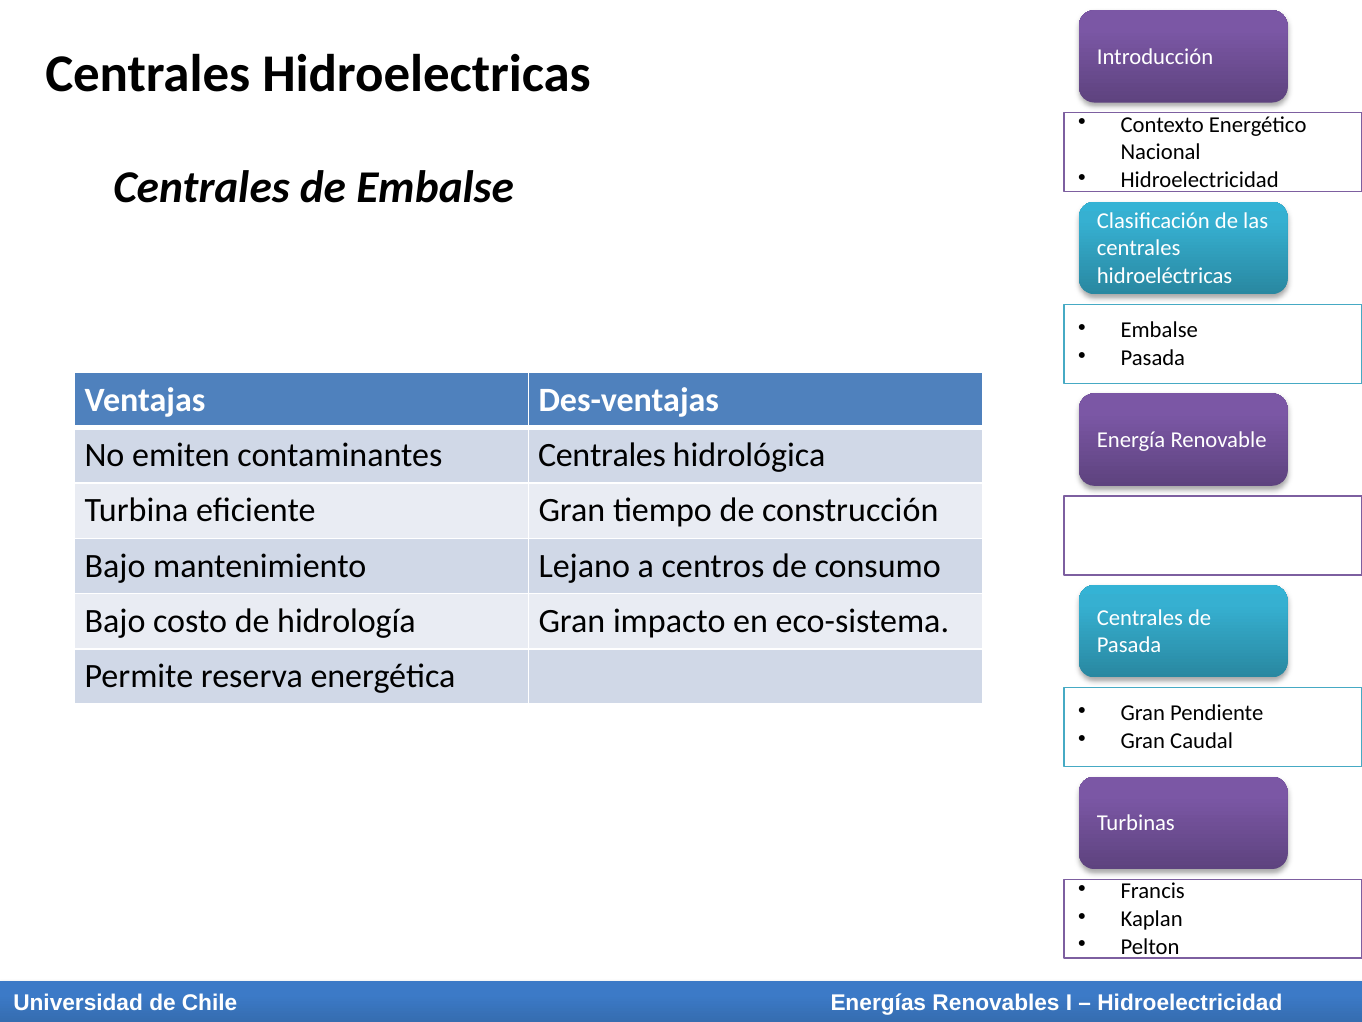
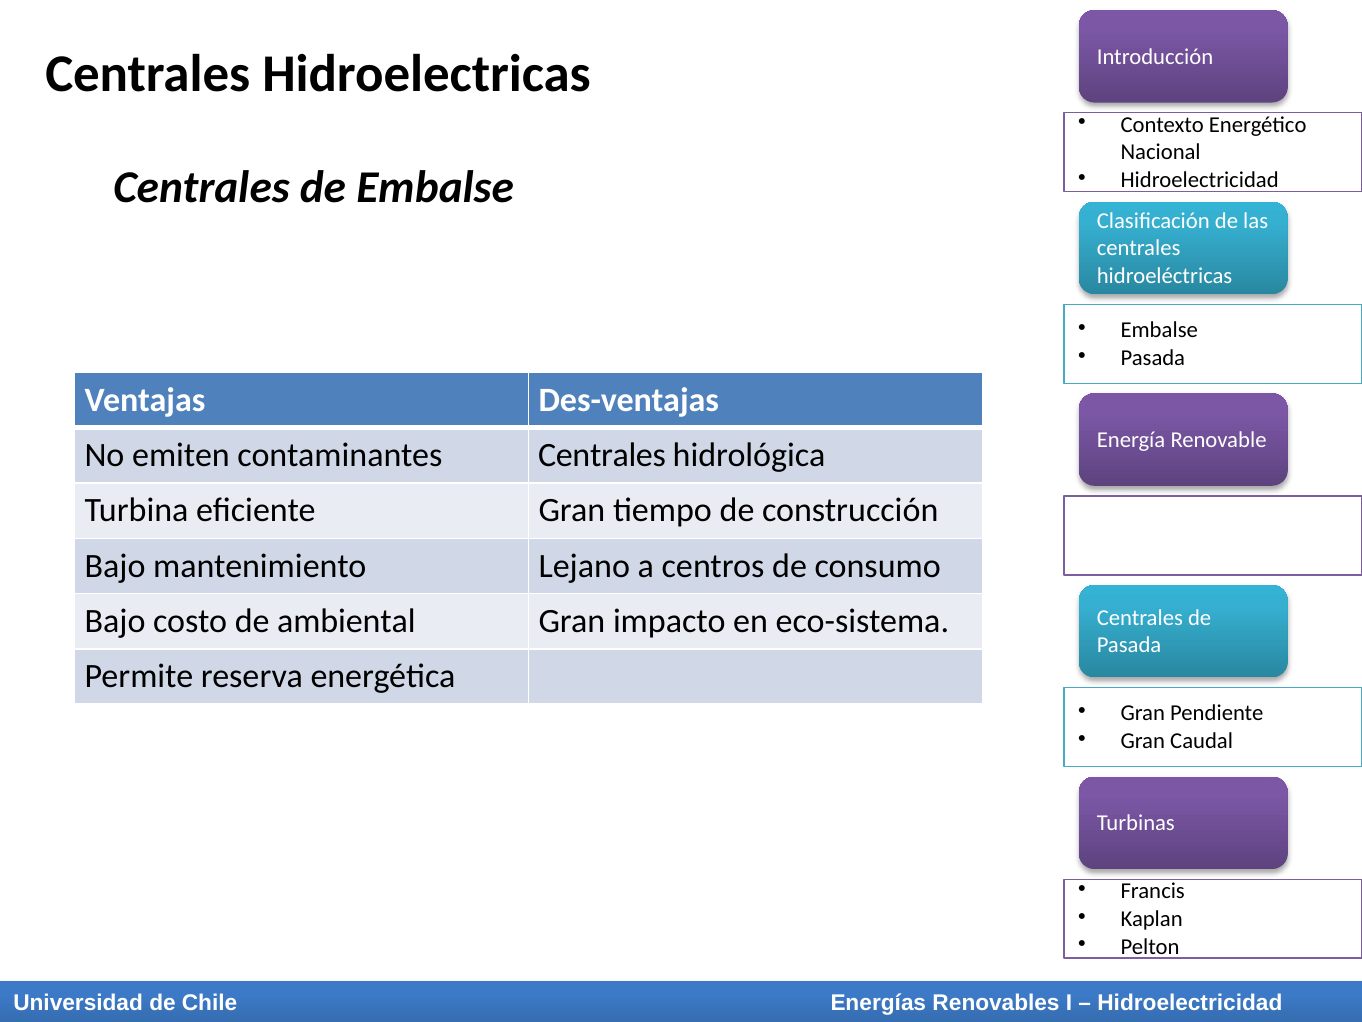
hidrología: hidrología -> ambiental (346, 621)
